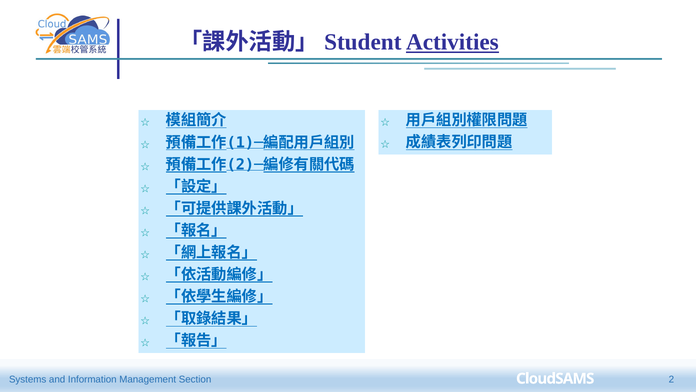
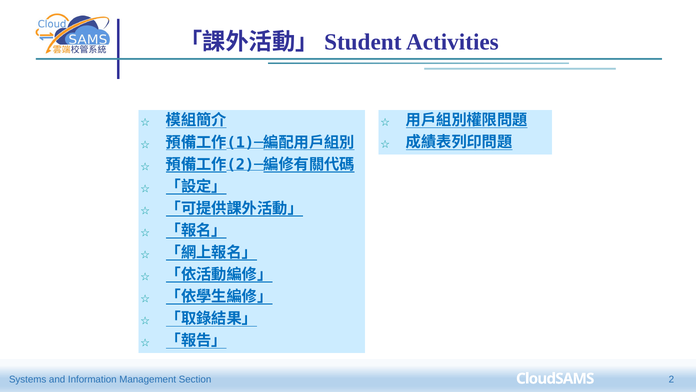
Activities underline: present -> none (452, 42)
